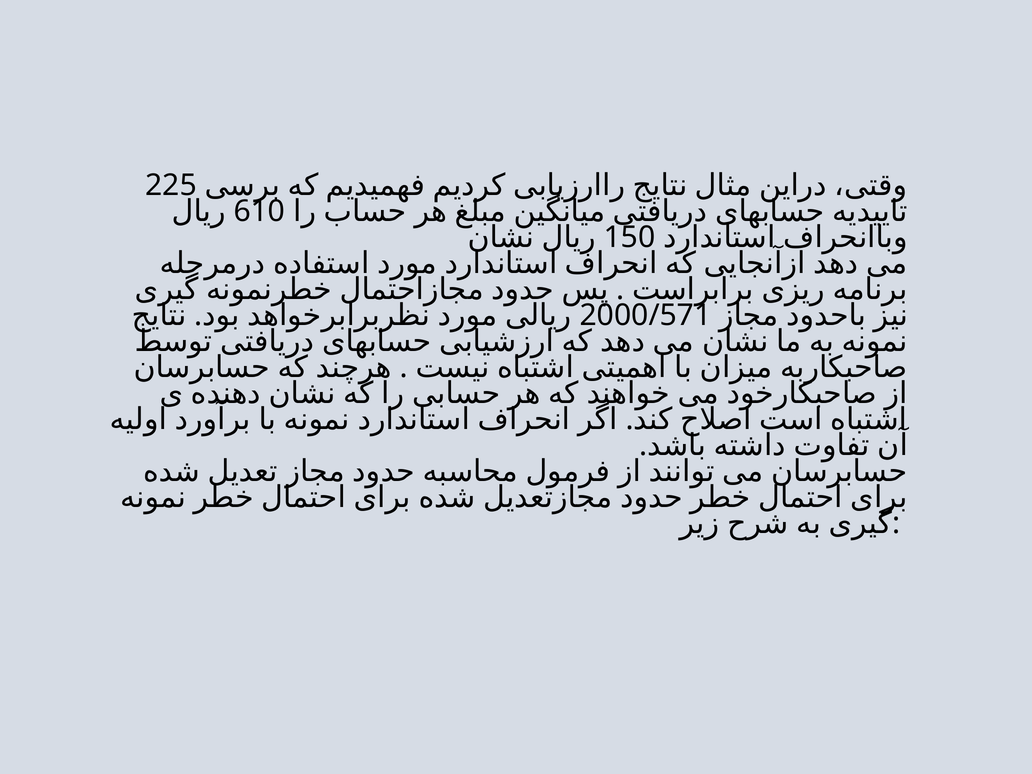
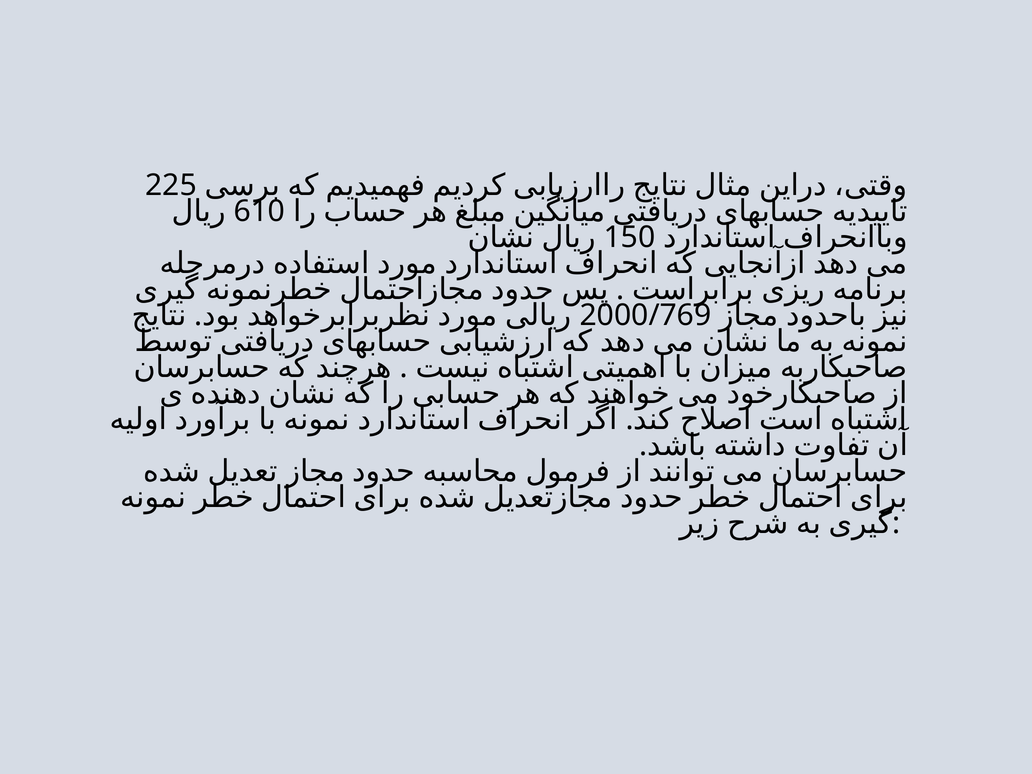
2000/571: 2000/571 -> 2000/769 (646, 315)
